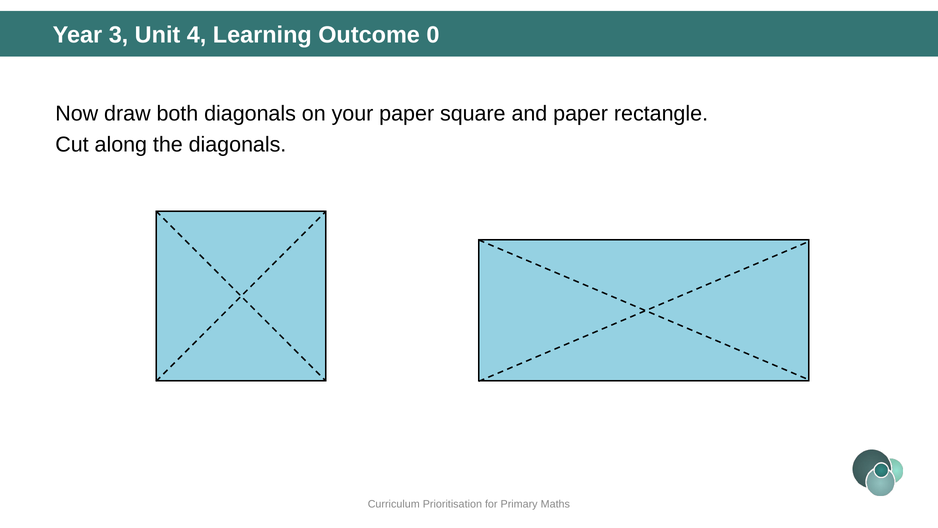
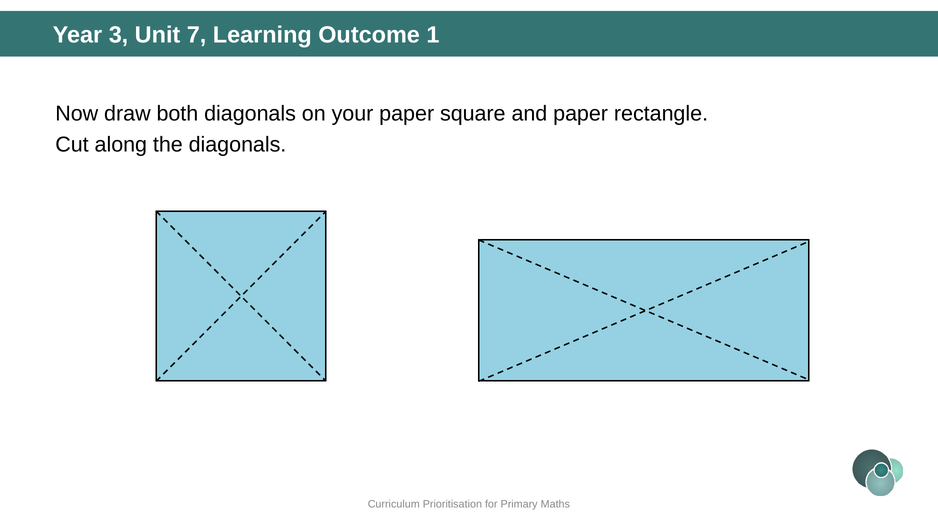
4: 4 -> 7 (197, 35)
0: 0 -> 1 (433, 35)
